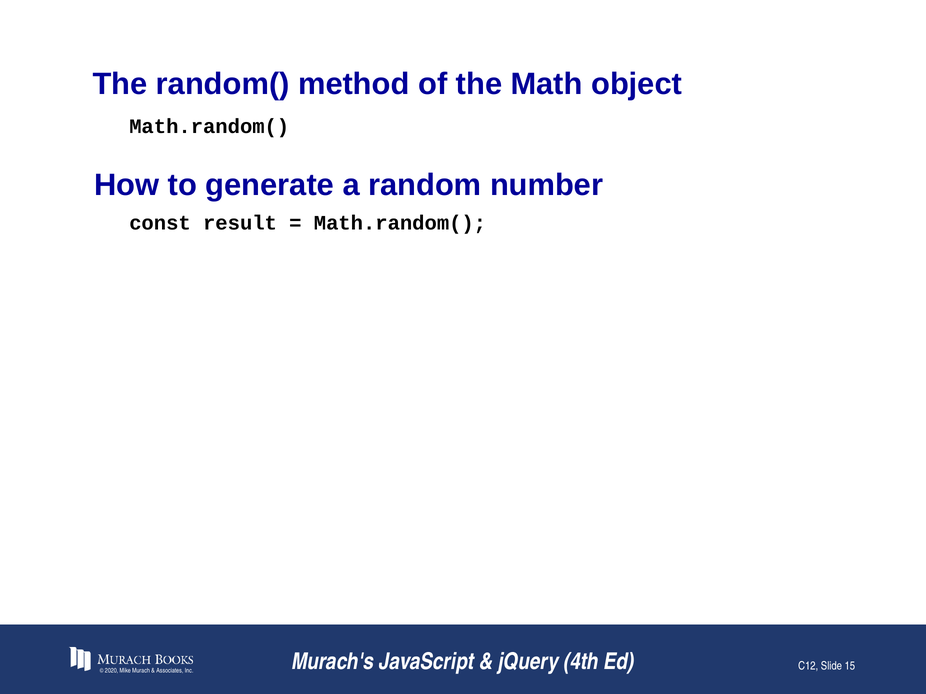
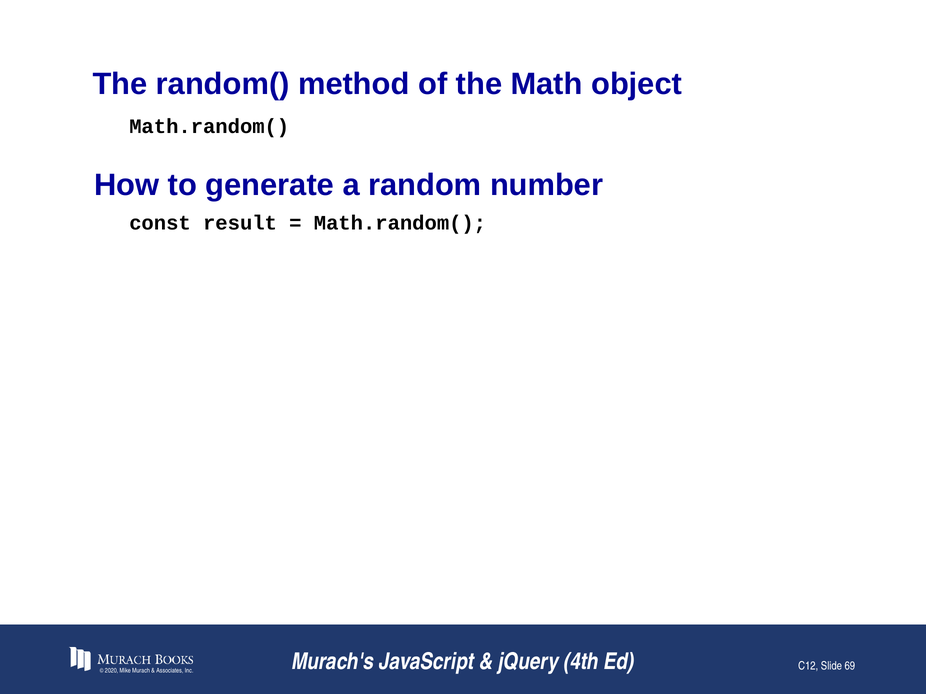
15: 15 -> 69 (850, 666)
